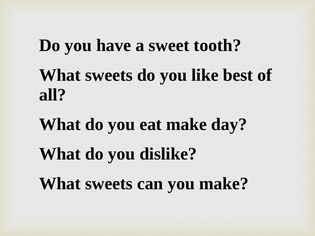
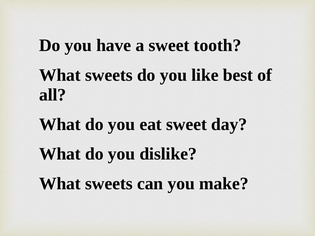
eat make: make -> sweet (187, 125)
